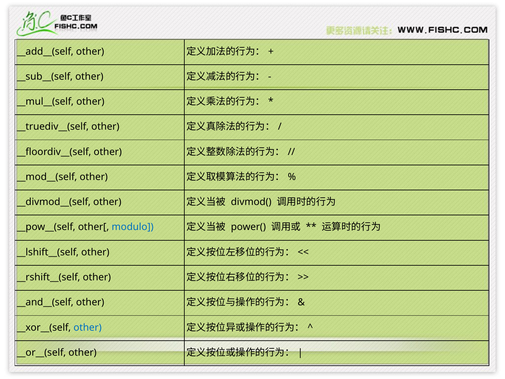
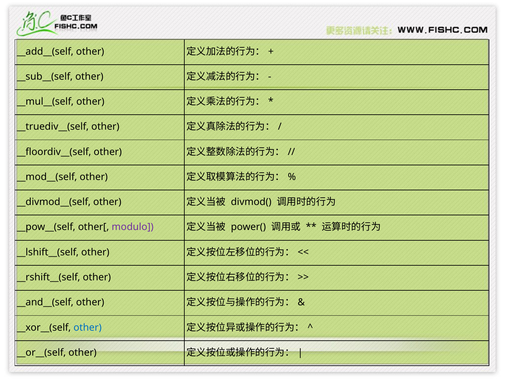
modulo colour: blue -> purple (133, 227)
